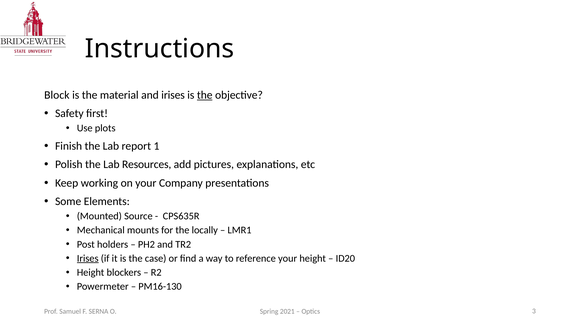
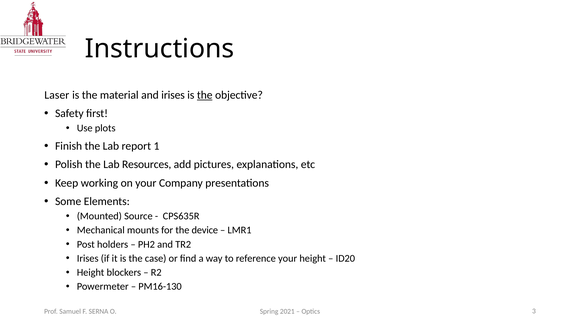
Block: Block -> Laser (57, 95)
locally: locally -> device (205, 230)
Irises underline: present -> none (88, 259)
